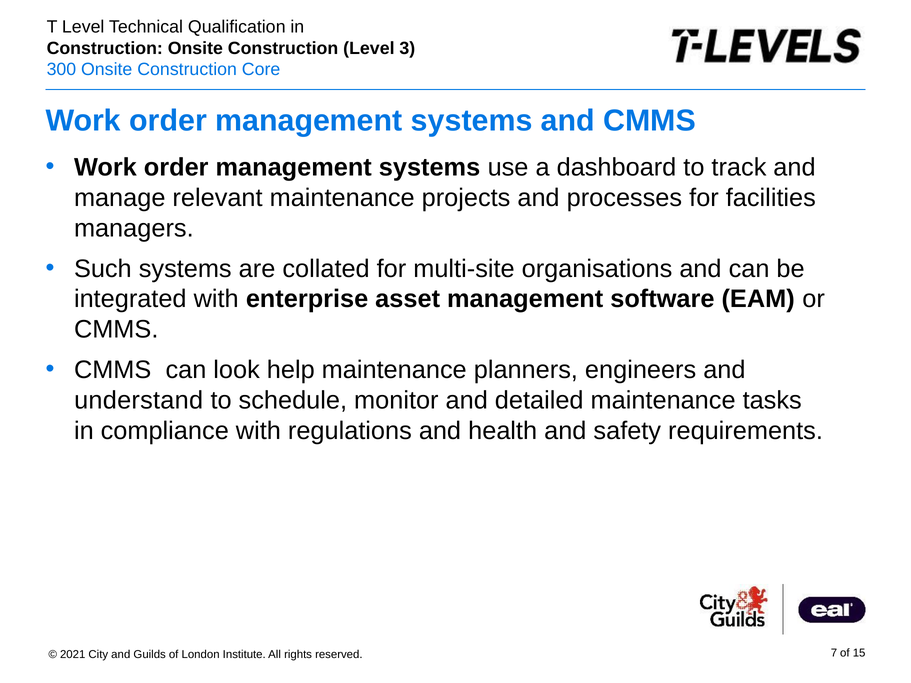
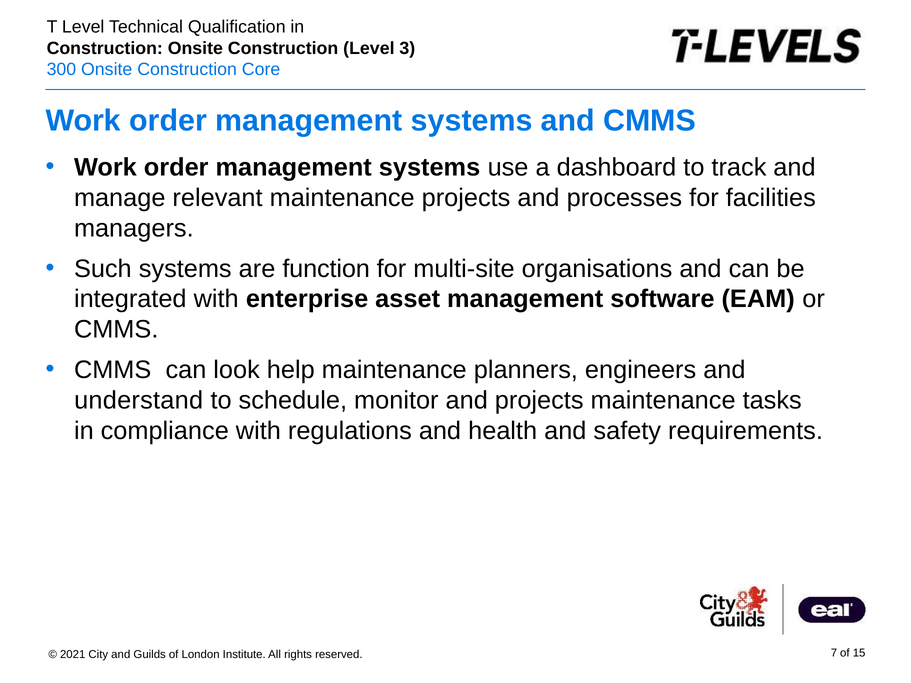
collated: collated -> function (326, 269)
and detailed: detailed -> projects (539, 400)
